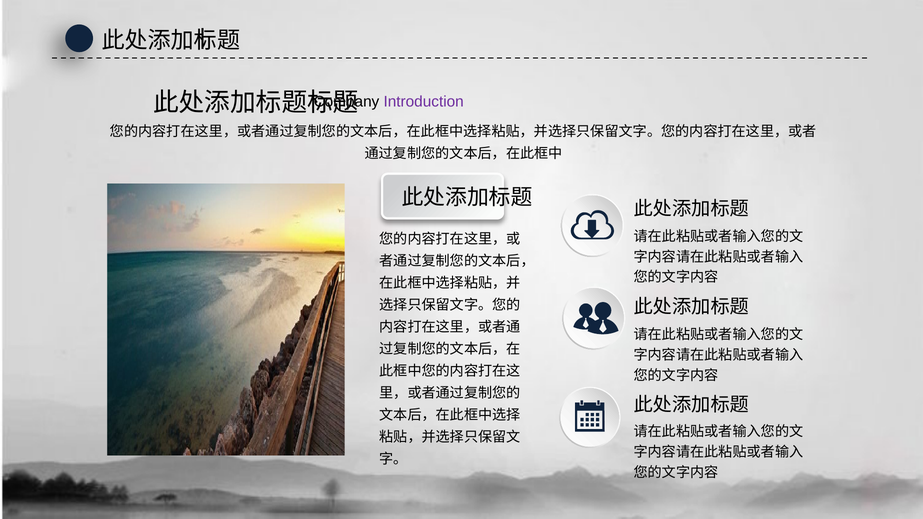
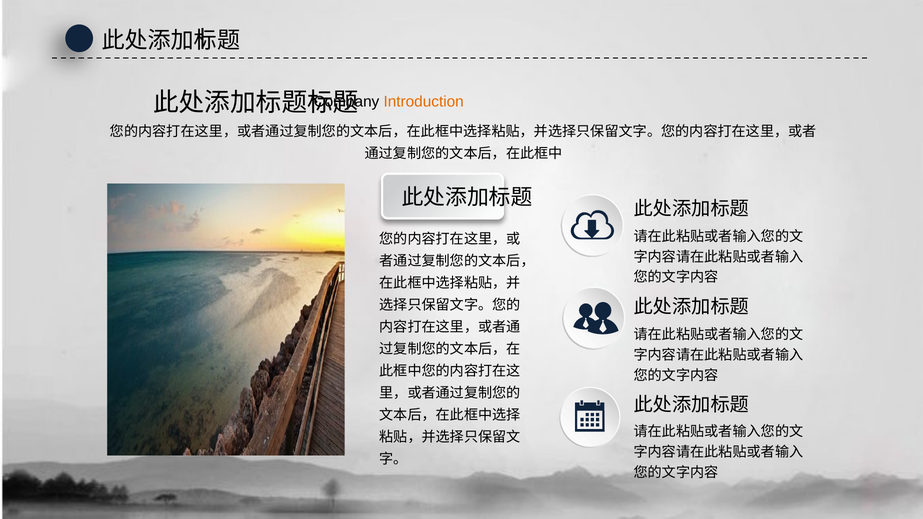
Introduction colour: purple -> orange (424, 102)
